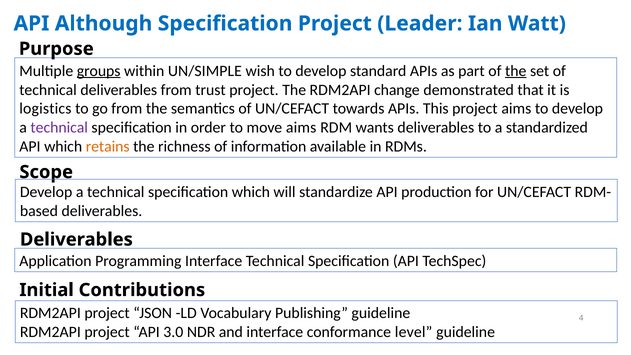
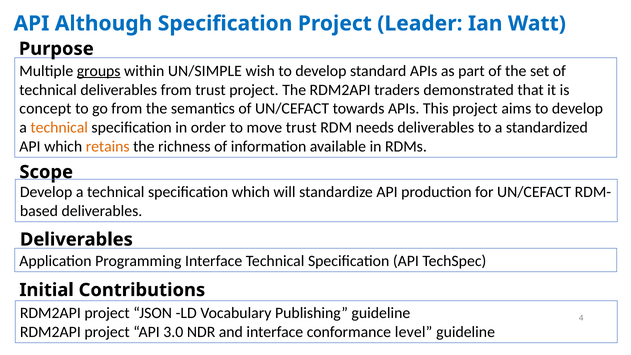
the underline: present -> none (516, 71)
change: change -> traders (397, 90)
logistics: logistics -> concept (45, 109)
technical colour: purple -> orange (59, 128)
move aims: aims -> trust (301, 128)
wants: wants -> needs (375, 128)
